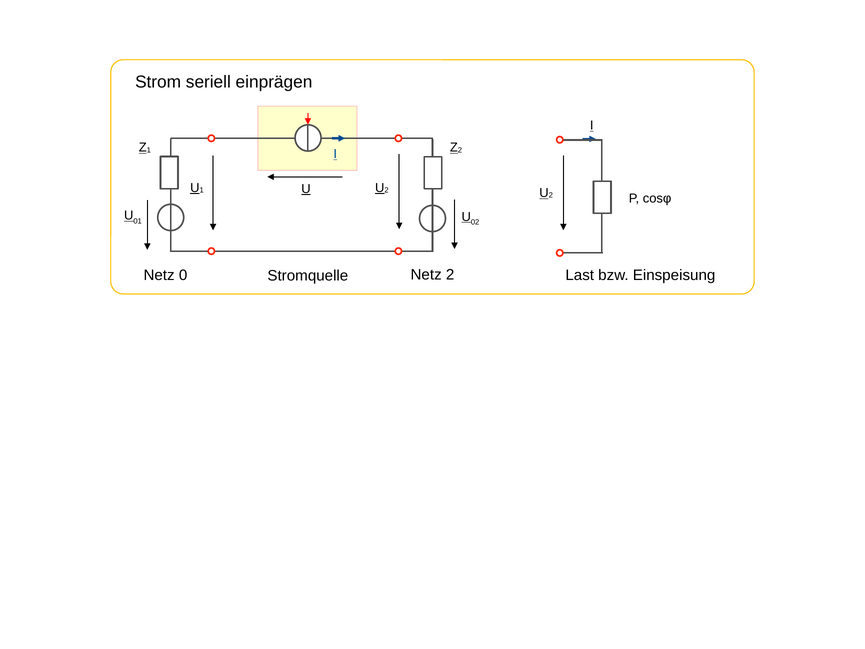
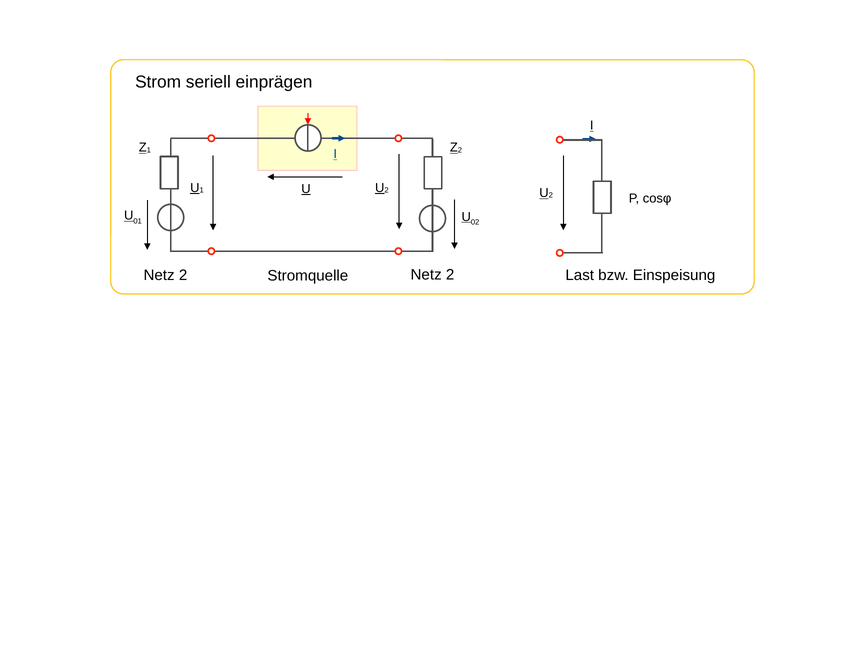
0: 0 -> 2 (183, 275)
